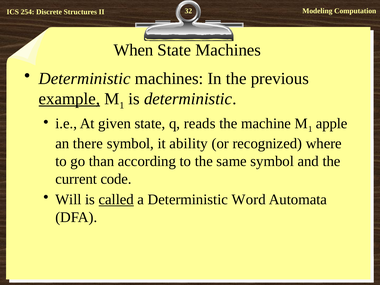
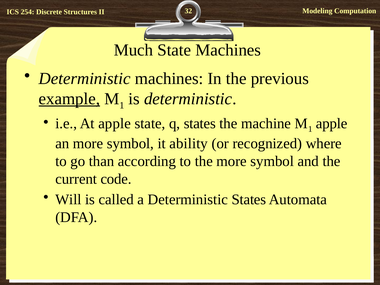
When: When -> Much (133, 50)
At given: given -> apple (115, 123)
q reads: reads -> states (200, 123)
an there: there -> more (88, 144)
the same: same -> more (232, 161)
called underline: present -> none (116, 200)
Deterministic Word: Word -> States (249, 200)
